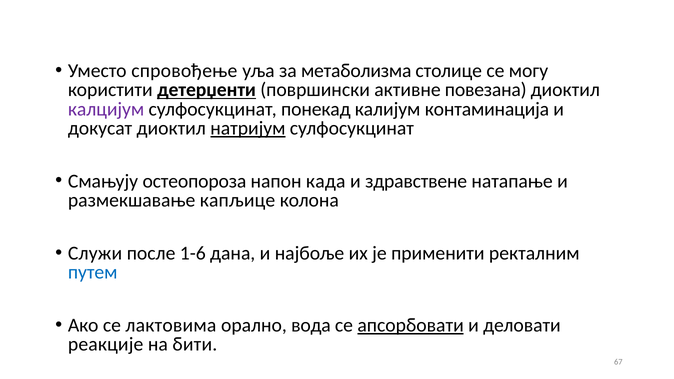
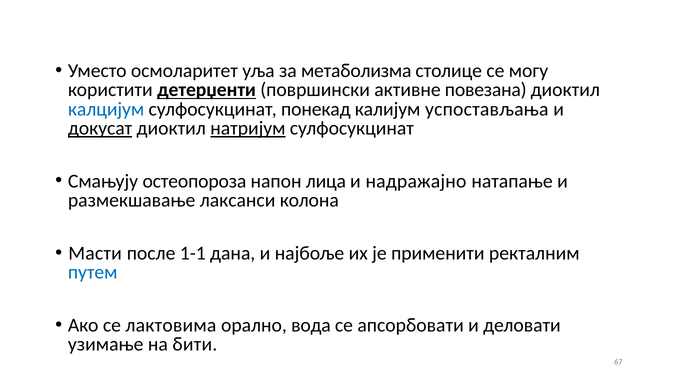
спровођење: спровођење -> осмоларитет (184, 71)
калцијум colour: purple -> blue (106, 109)
контаминација: контаминација -> успостављања (487, 109)
докусат underline: none -> present (100, 128)
када: када -> лица (326, 181)
здравствене: здравствене -> надражајно (416, 181)
капљице: капљице -> лаксанси (238, 200)
Служи: Служи -> Масти (95, 253)
1-6: 1-6 -> 1-1 (193, 253)
апсорбовати underline: present -> none (411, 325)
реакције: реакције -> узимање (106, 345)
